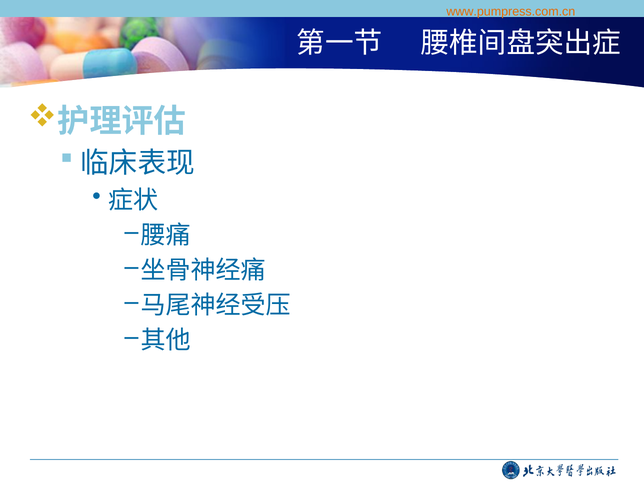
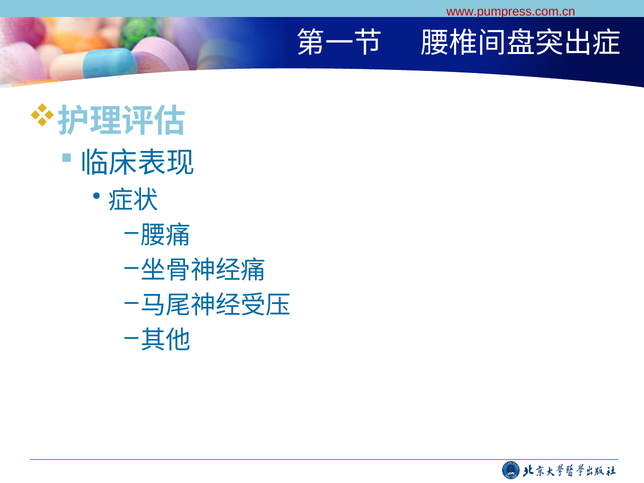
www.pumpress.com.cn colour: orange -> red (511, 12)
